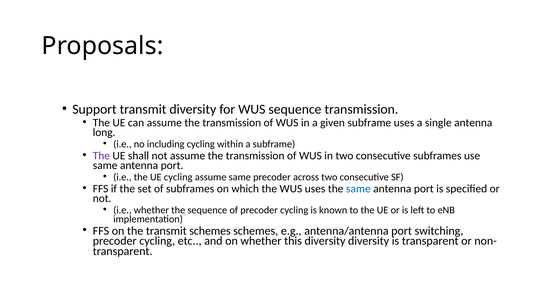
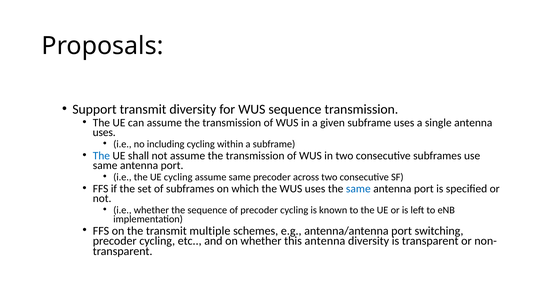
long: long -> uses (104, 133)
The colour: purple -> blue (101, 156)
transmit schemes: schemes -> multiple (210, 231)
this diversity: diversity -> antenna (325, 241)
